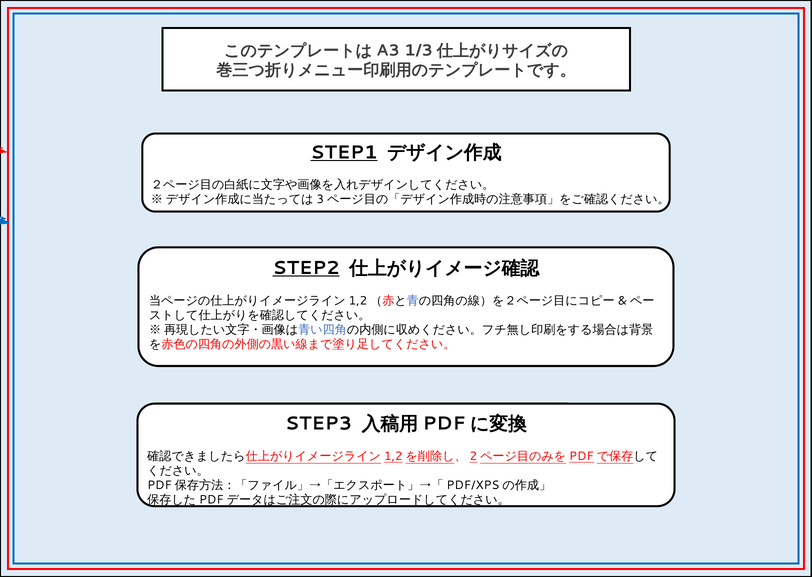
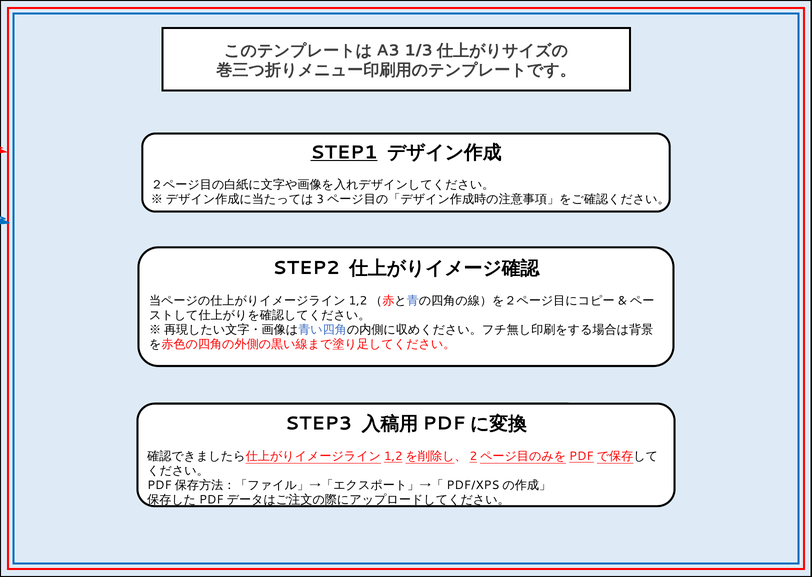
STEP2 underline: present -> none (306, 268)
